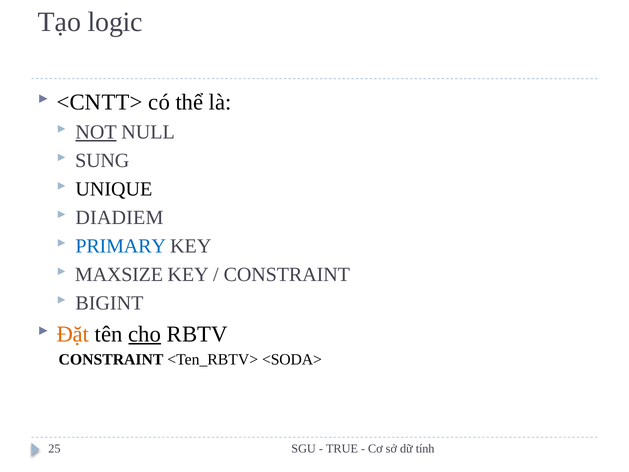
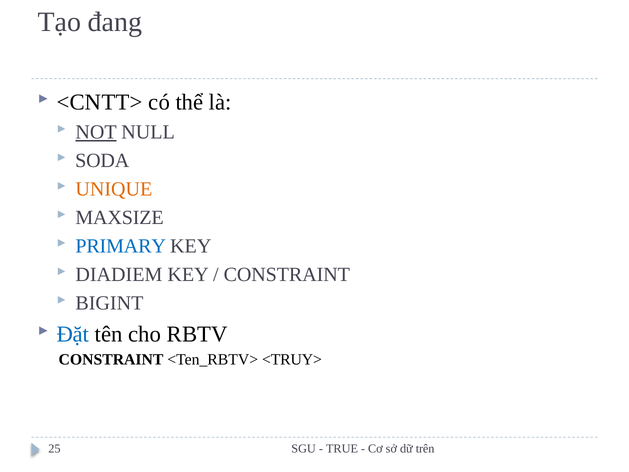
logic: logic -> đang (115, 22)
SUNG: SUNG -> SODA (102, 160)
UNIQUE colour: black -> orange (114, 189)
DIADIEM: DIADIEM -> MAXSIZE (120, 217)
MAXSIZE: MAXSIZE -> DIADIEM (119, 274)
Đặt colour: orange -> blue (73, 334)
cho underline: present -> none (145, 334)
<SODA>: <SODA> -> <TRUY> (292, 360)
tính: tính -> trên (425, 449)
